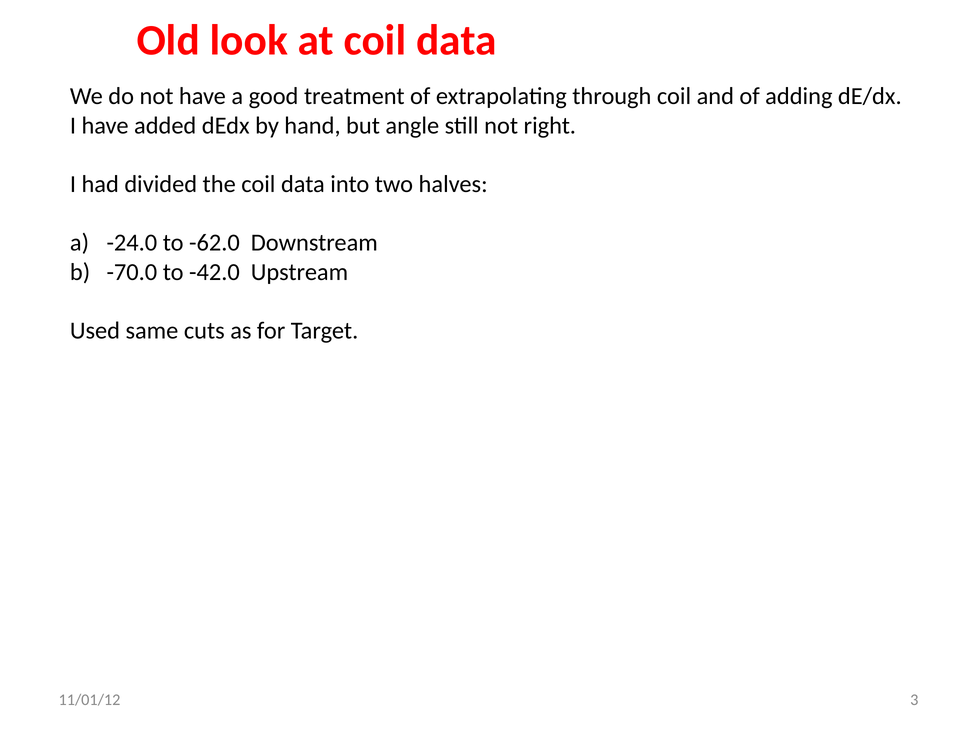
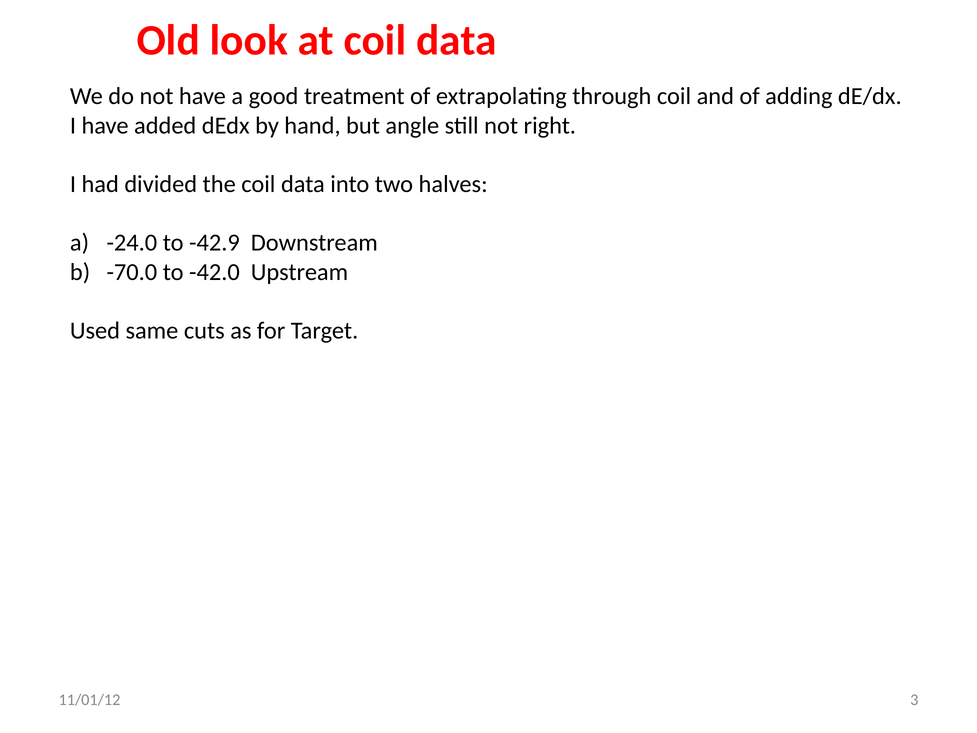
-62.0: -62.0 -> -42.9 (214, 243)
